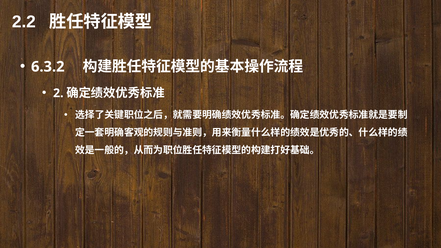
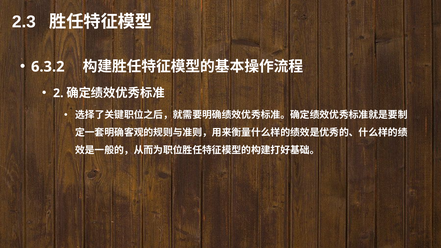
2.2: 2.2 -> 2.3 (24, 22)
